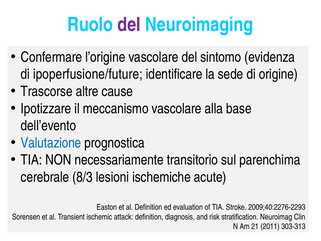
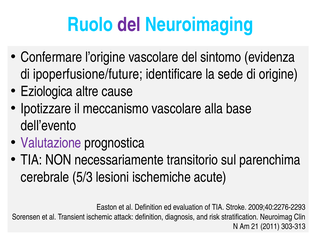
Trascorse: Trascorse -> Eziologica (47, 91)
Valutazione colour: blue -> purple (51, 143)
8/3: 8/3 -> 5/3 (83, 177)
